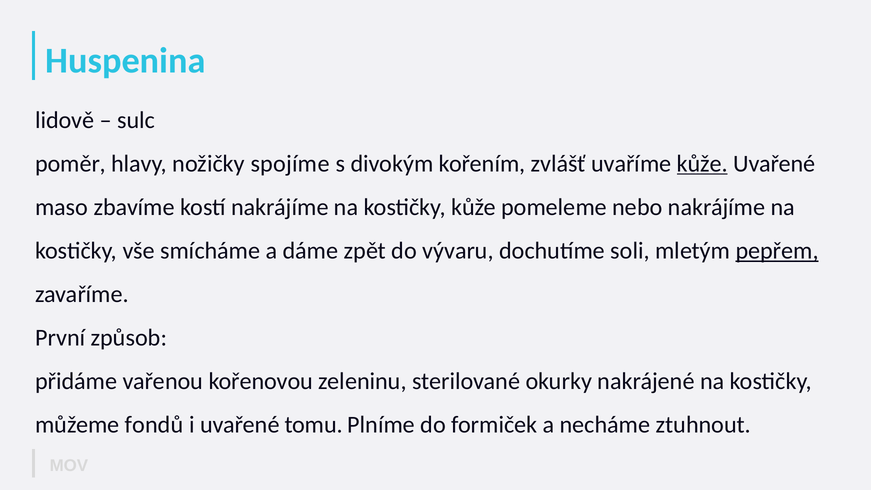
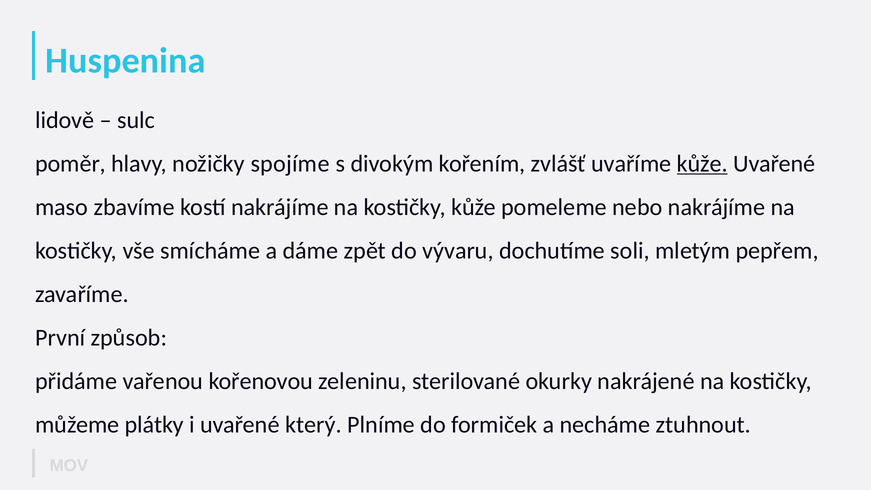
pepřem underline: present -> none (777, 251)
fondů: fondů -> plátky (154, 425)
tomu: tomu -> který (313, 425)
